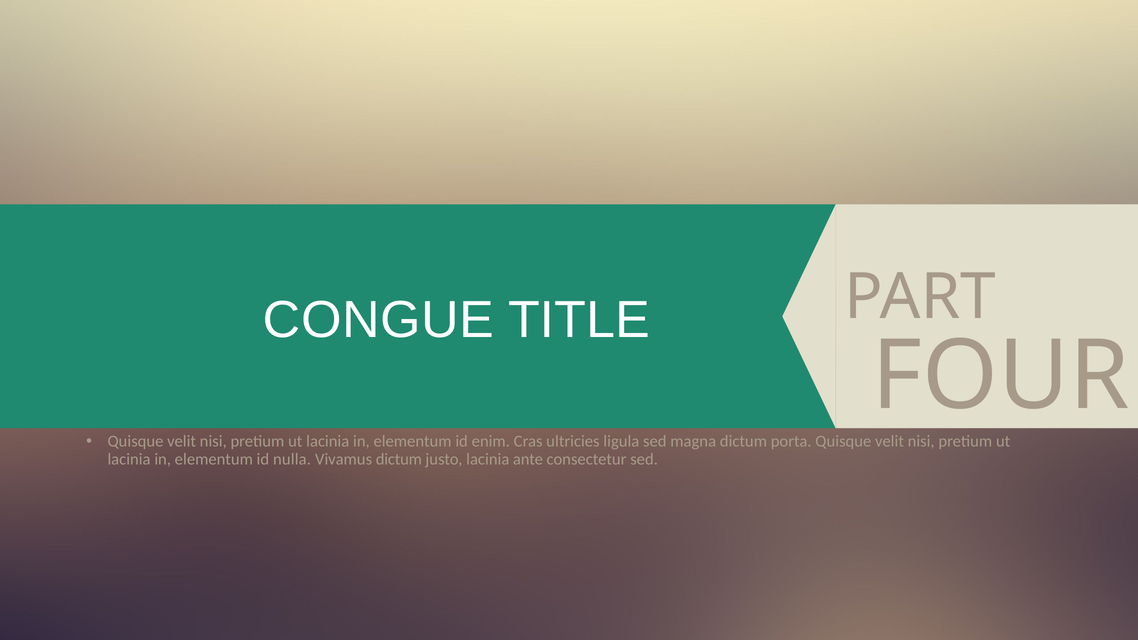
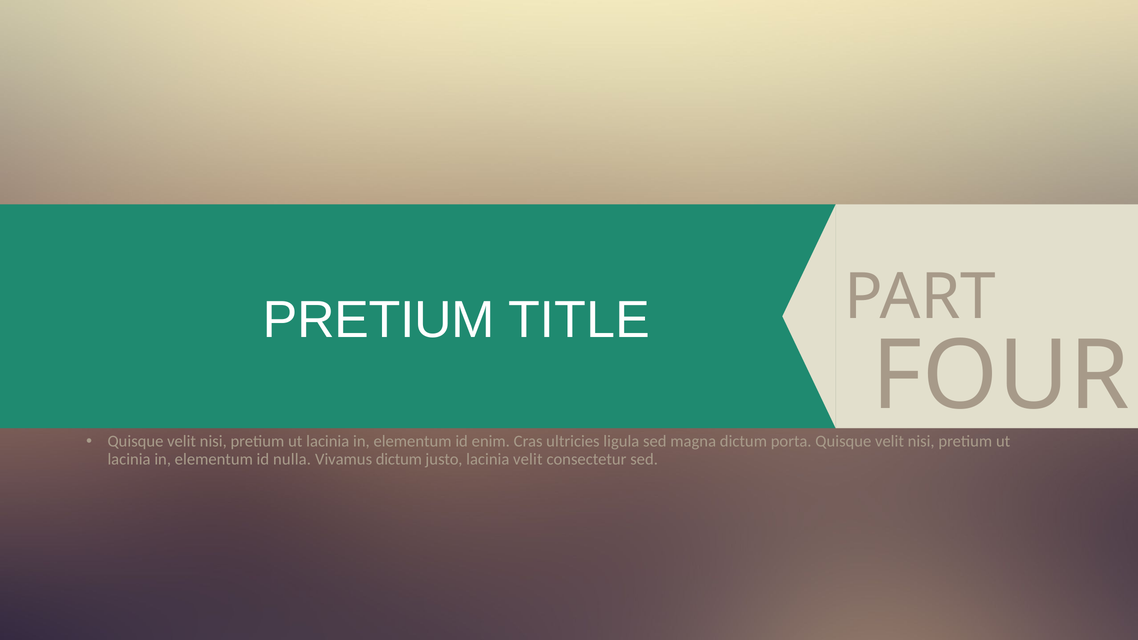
CONGUE: CONGUE -> PRETIUM (379, 320)
lacinia ante: ante -> velit (528, 459)
